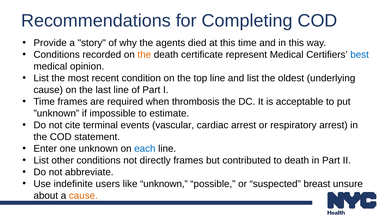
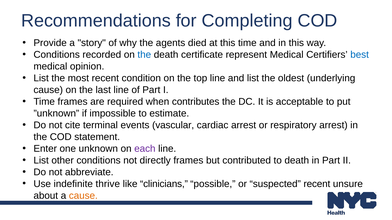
the colour: orange -> blue (144, 55)
thrombosis: thrombosis -> contributes (196, 102)
each colour: blue -> purple (145, 149)
users: users -> thrive (108, 184)
like unknown: unknown -> clinicians (164, 184)
suspected breast: breast -> recent (317, 184)
